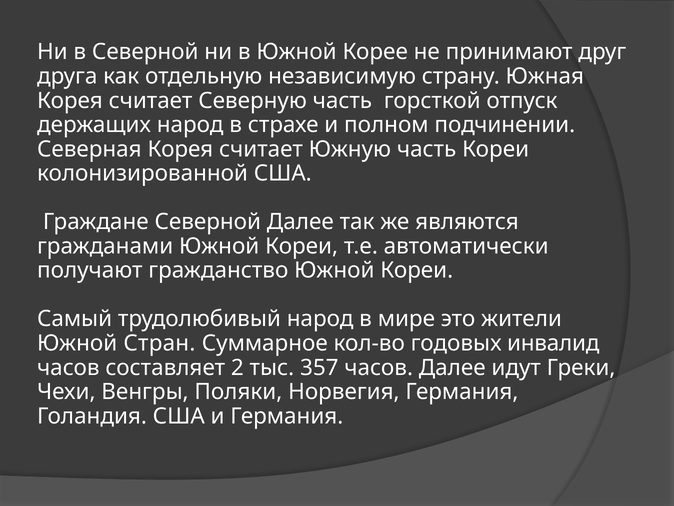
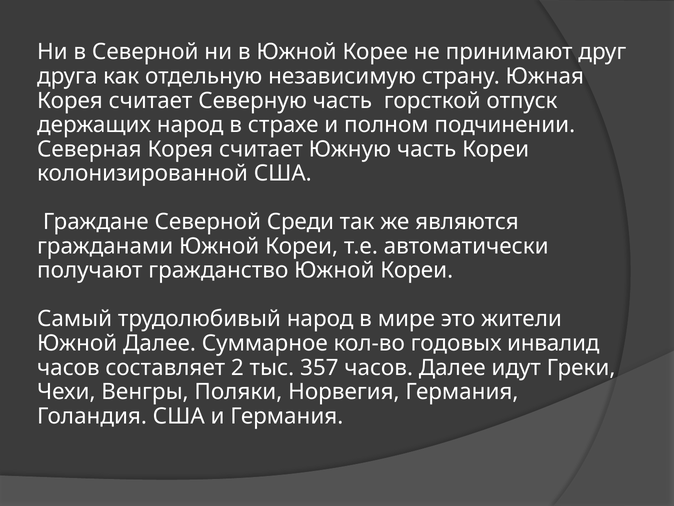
Северной Далее: Далее -> Среди (300, 222)
Южной Стран: Стран -> Далее (160, 343)
